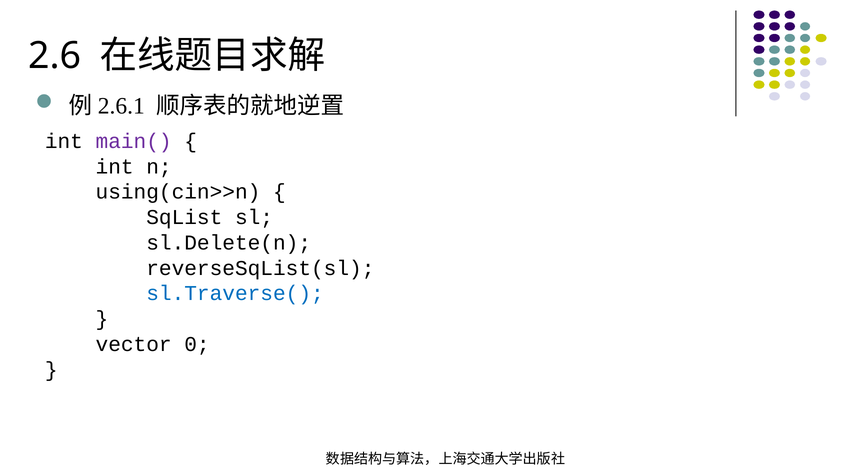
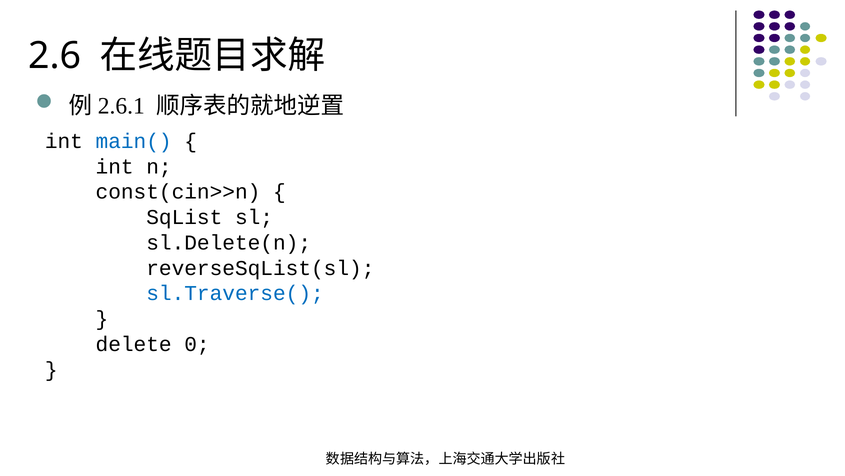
main( colour: purple -> blue (134, 141)
using(cin>>n: using(cin>>n -> const(cin>>n (178, 192)
vector: vector -> delete (134, 344)
